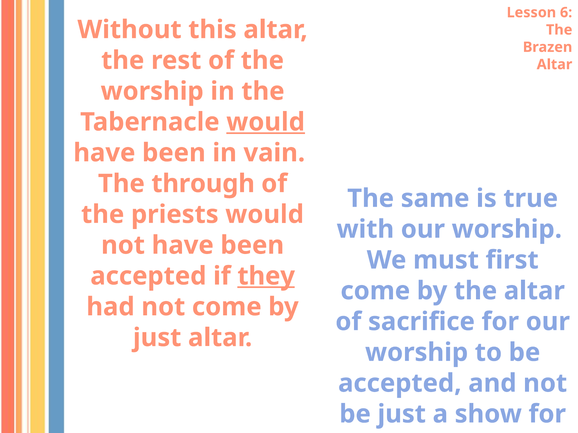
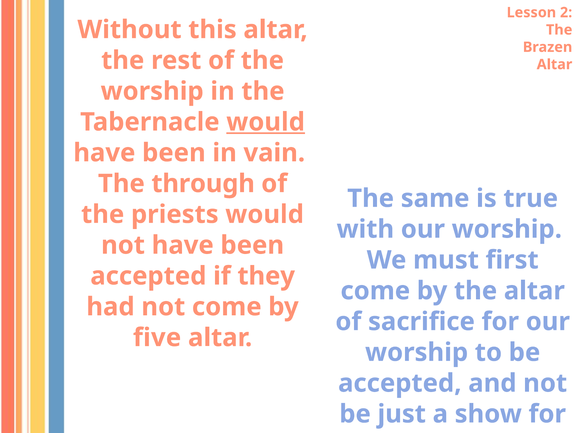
6: 6 -> 2 (566, 13)
they underline: present -> none (266, 276)
just: just -> five (157, 338)
